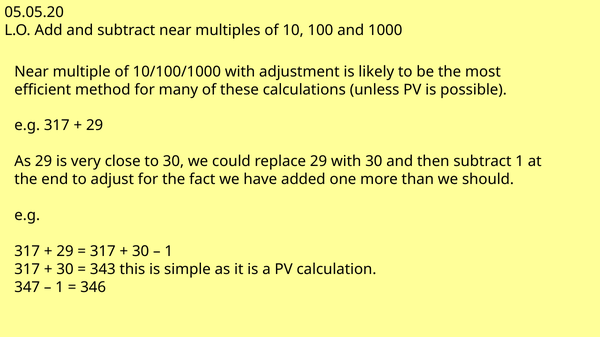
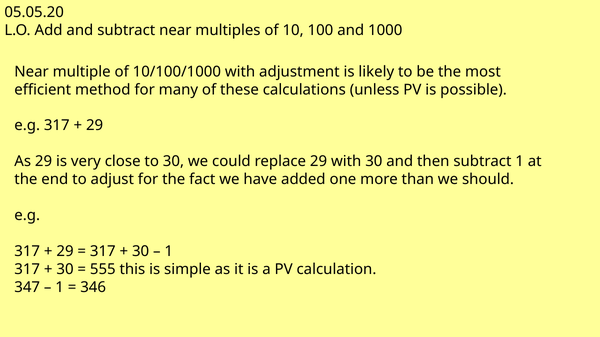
343: 343 -> 555 (103, 270)
